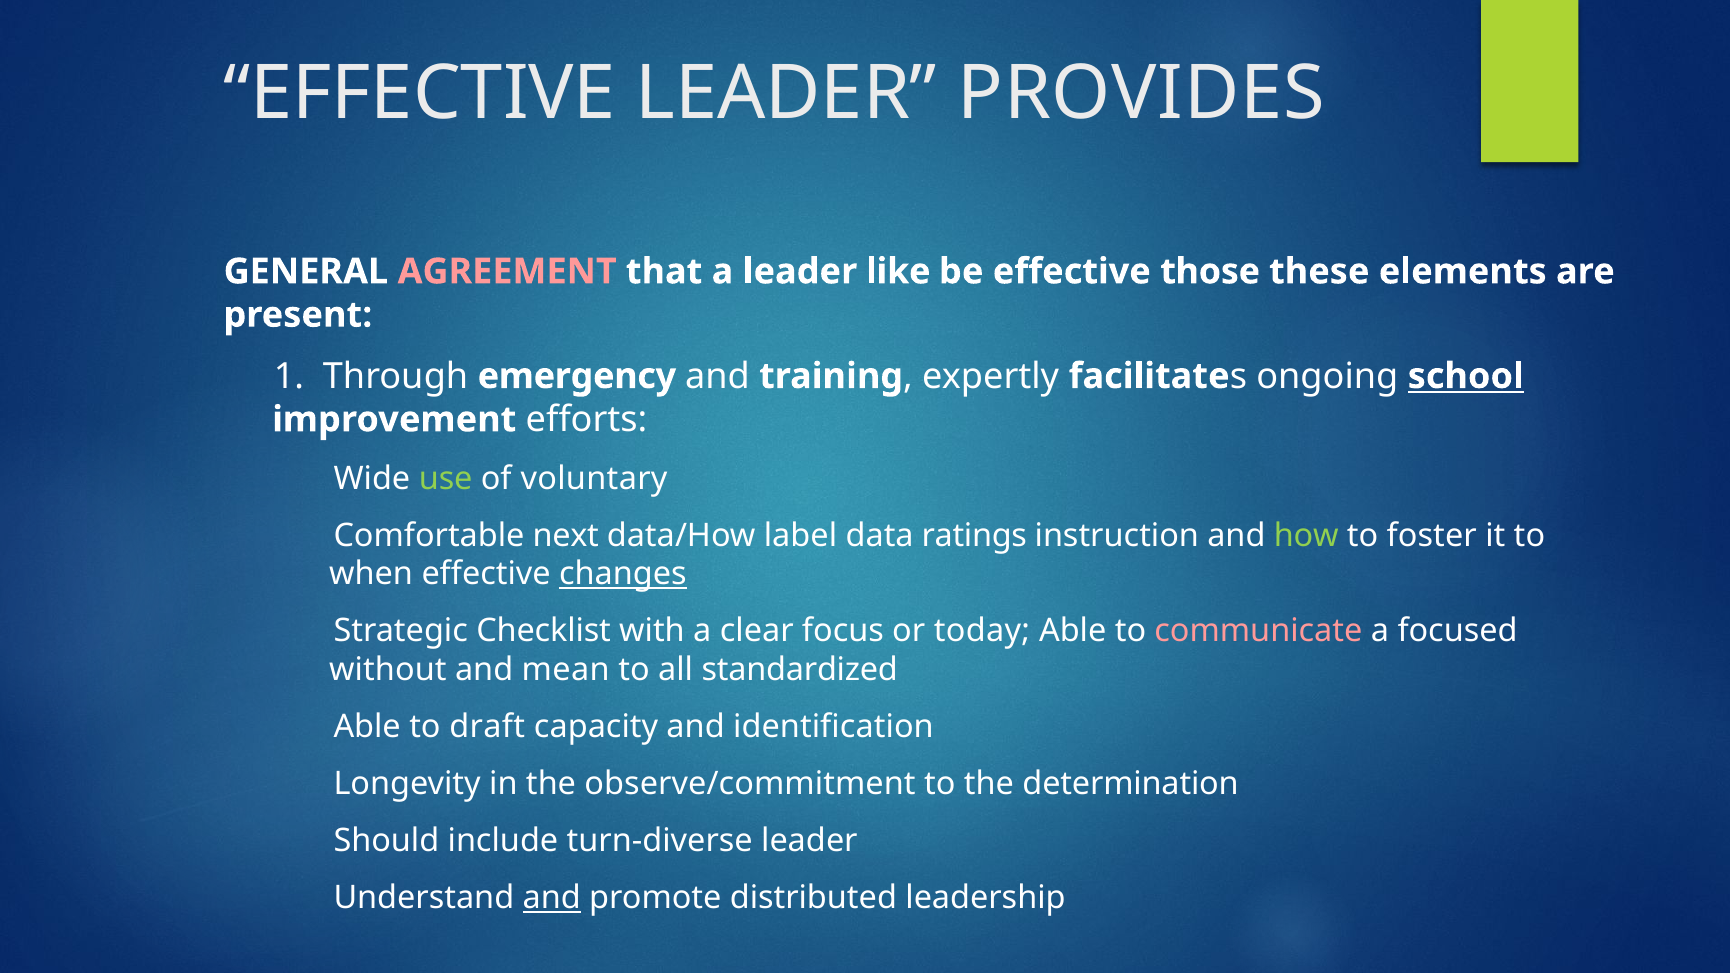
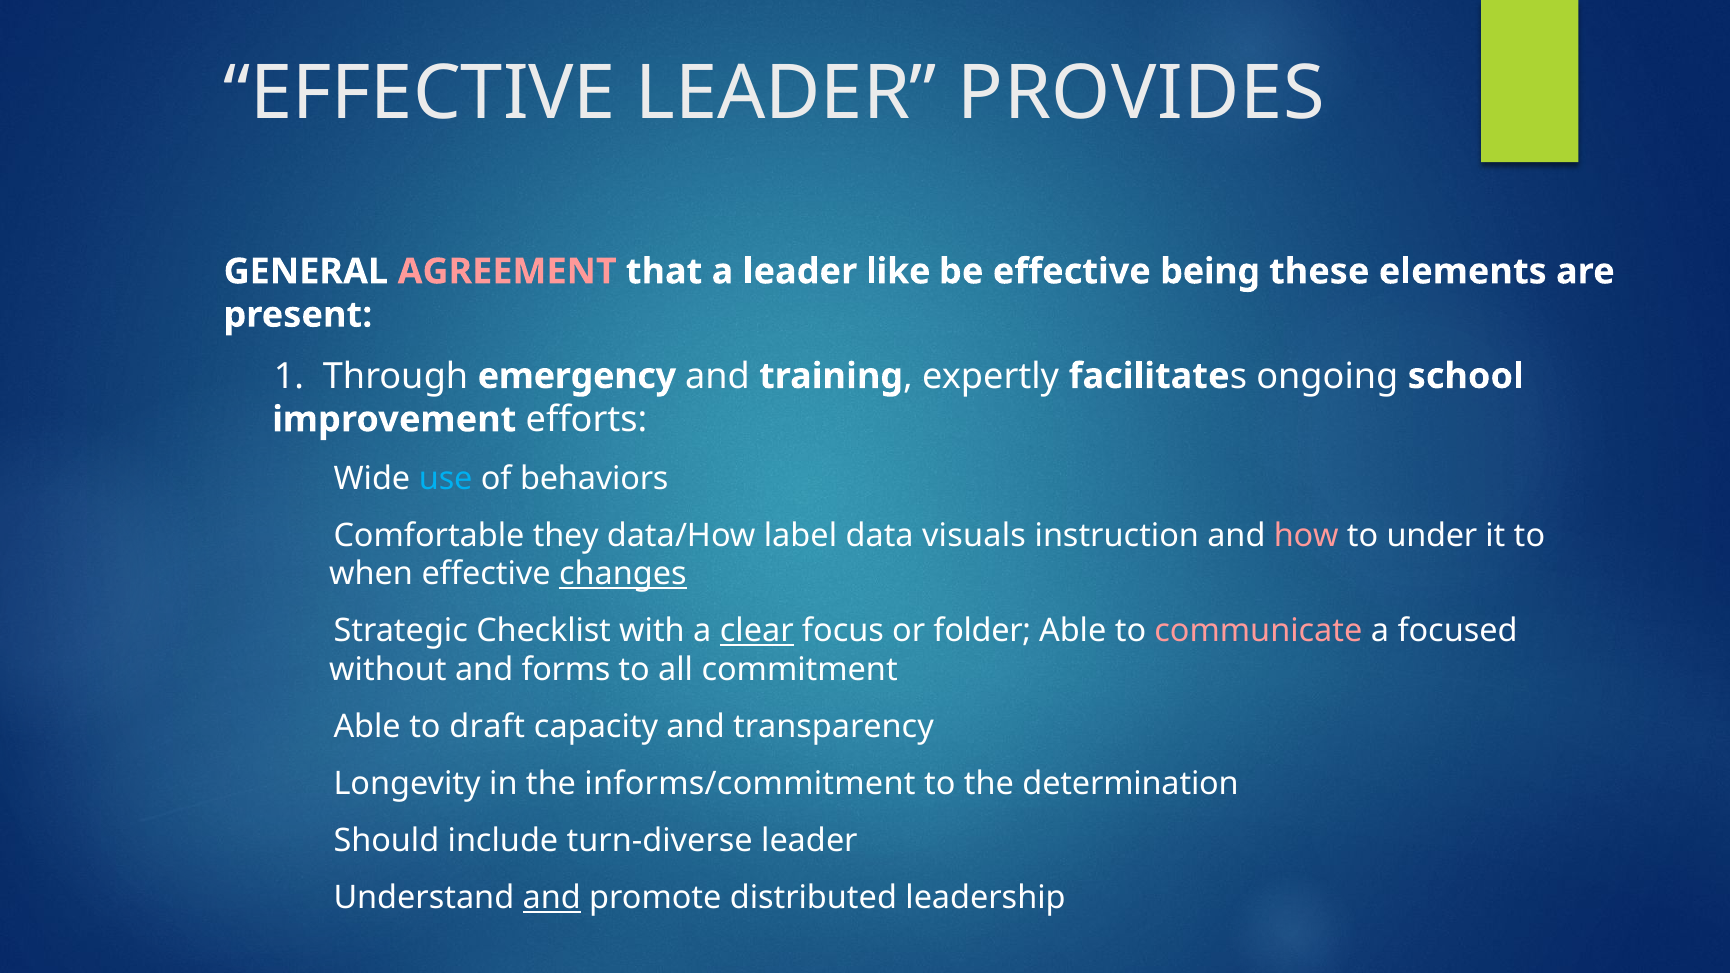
those: those -> being (1210, 272)
school underline: present -> none (1466, 376)
use colour: light green -> light blue (446, 478)
voluntary: voluntary -> behaviors (594, 478)
next: next -> they (566, 535)
ratings: ratings -> visuals (974, 535)
how colour: light green -> pink (1306, 535)
foster: foster -> under (1432, 535)
clear underline: none -> present (757, 631)
today: today -> folder (982, 631)
mean: mean -> forms (566, 670)
standardized: standardized -> commitment (800, 670)
identification: identification -> transparency (833, 727)
observe/commitment: observe/commitment -> informs/commitment (750, 784)
